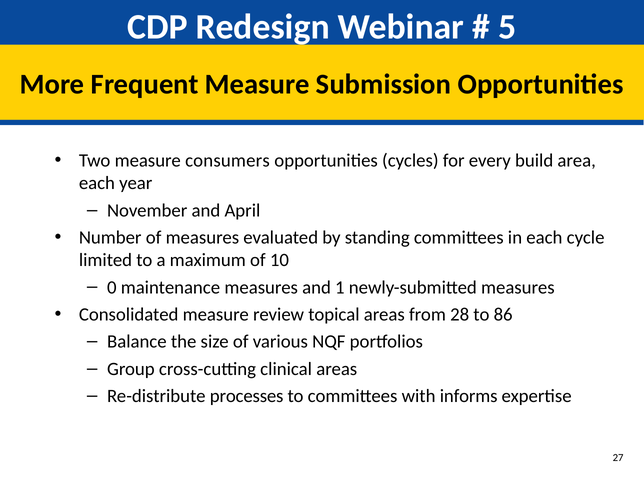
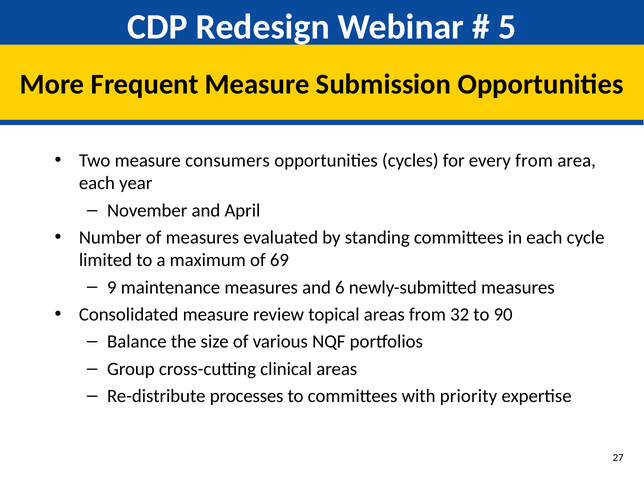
every build: build -> from (534, 161)
10: 10 -> 69 (279, 260)
0: 0 -> 9 (112, 287)
1: 1 -> 6 (340, 287)
28: 28 -> 32 (460, 315)
86: 86 -> 90 (503, 315)
informs: informs -> priority (468, 396)
